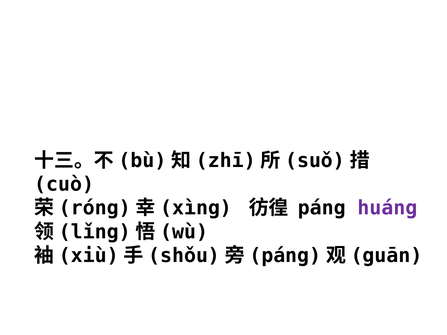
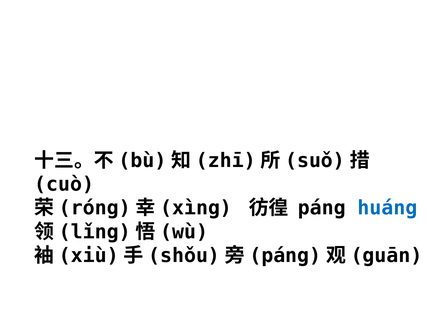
huáng colour: purple -> blue (387, 208)
